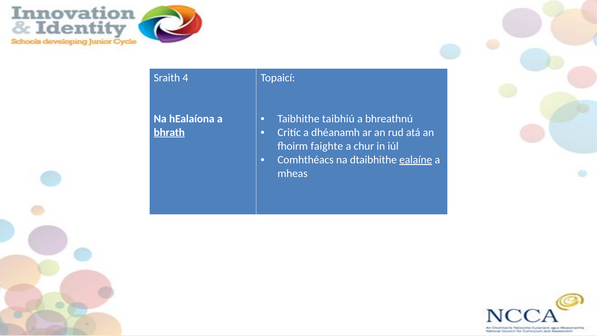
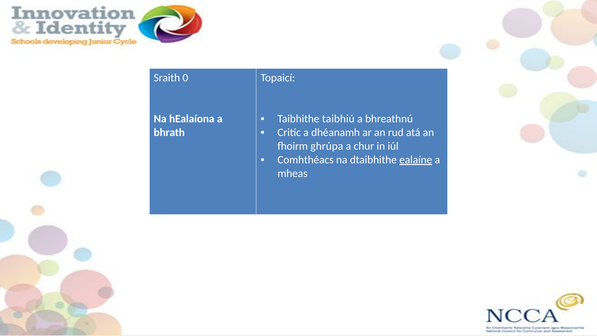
4: 4 -> 0 (185, 78)
bhrath underline: present -> none (169, 132)
faighte: faighte -> ghrúpa (327, 146)
